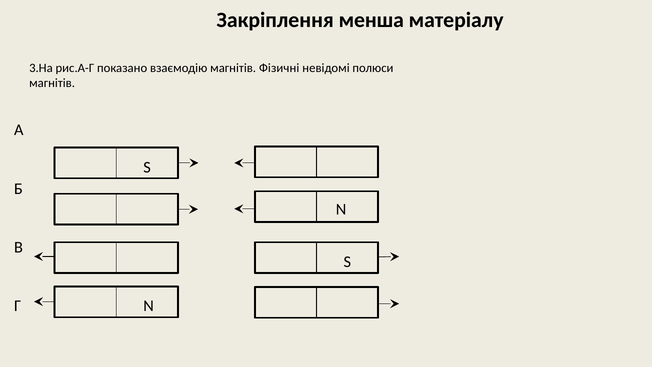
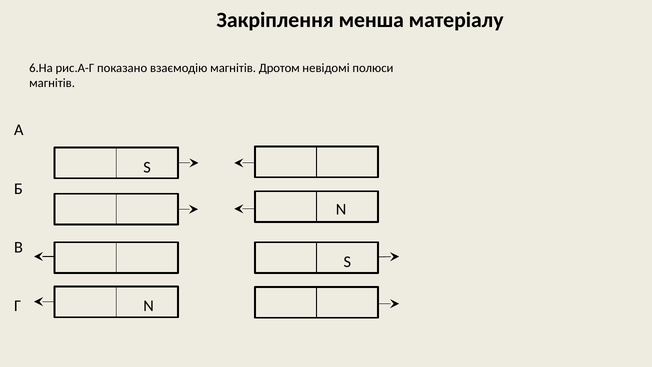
3.На: 3.На -> 6.На (41, 68)
Фізичні: Фізичні -> Дротом (279, 68)
